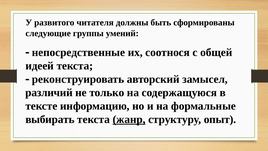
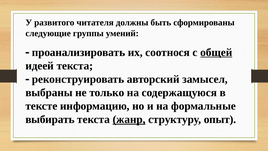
непосредственные: непосредственные -> проанализировать (79, 52)
общей underline: none -> present (216, 52)
различий: различий -> выбраны (49, 92)
